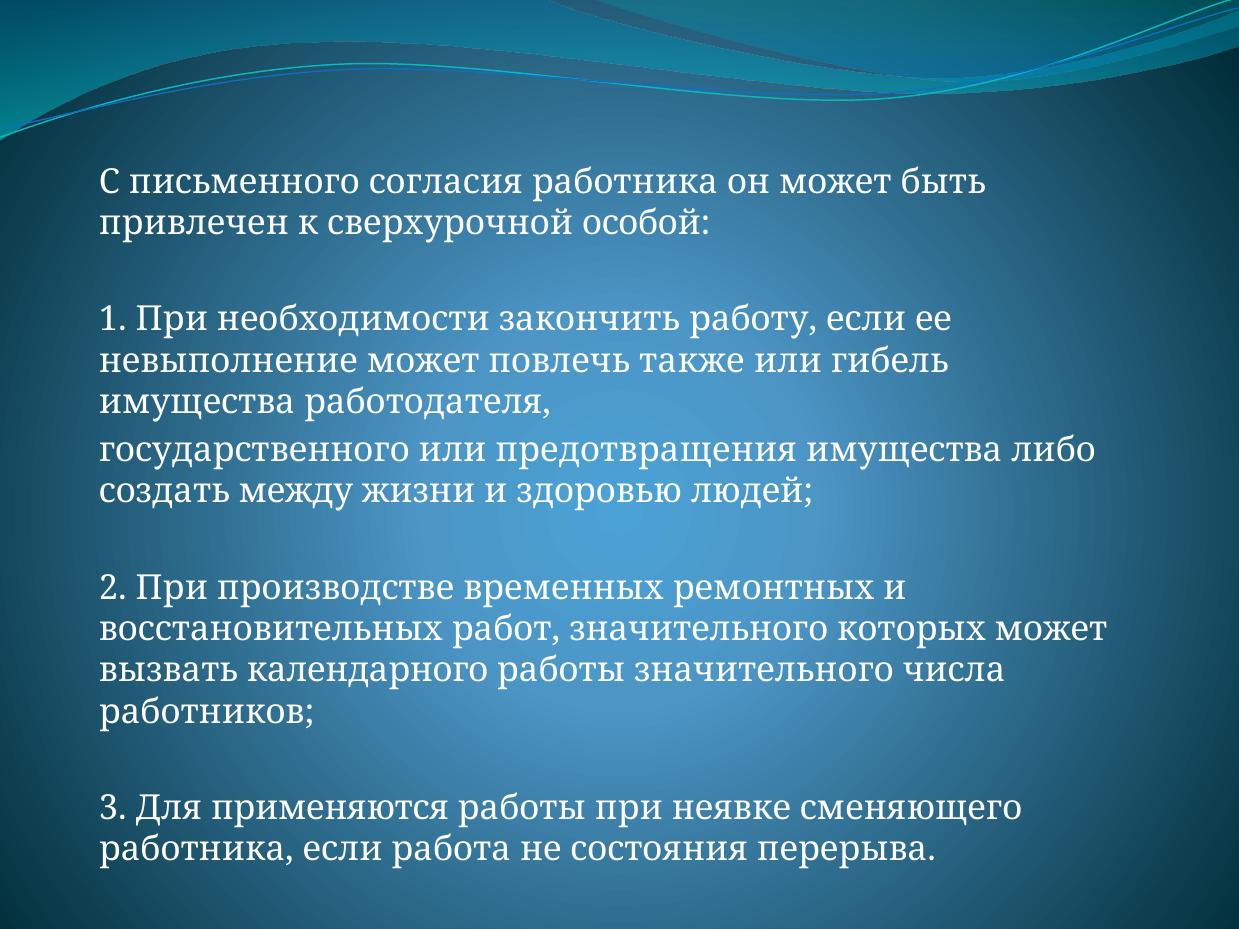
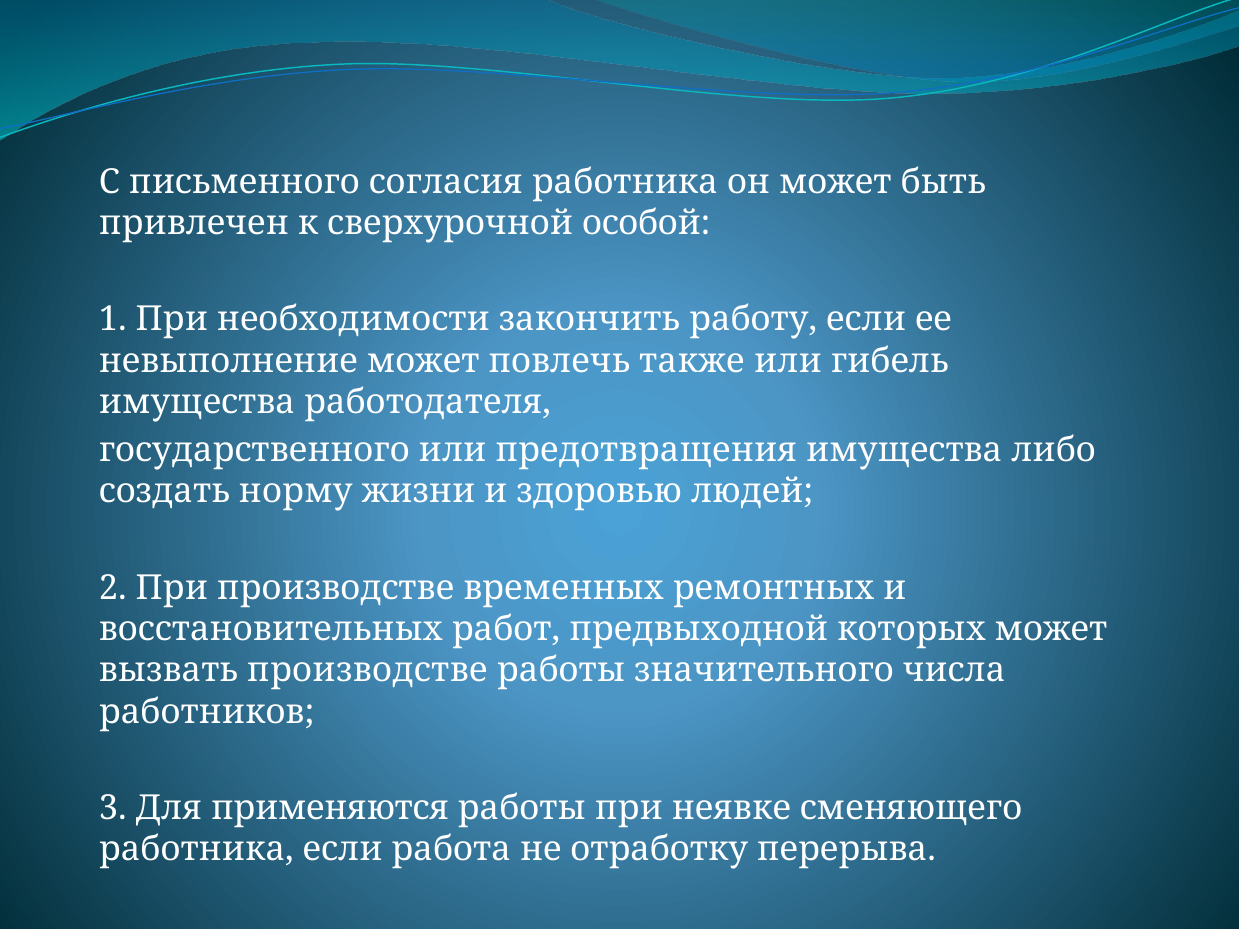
между: между -> норму (296, 492)
работ значительного: значительного -> предвыходной (699, 629)
вызвать календарного: календарного -> производстве (367, 671)
состояния: состояния -> отработку (659, 850)
